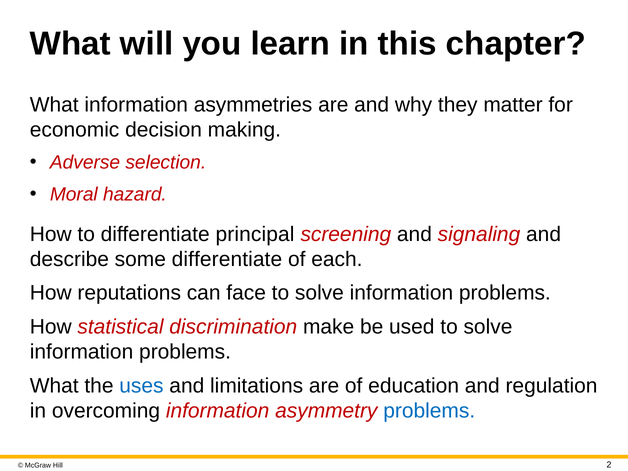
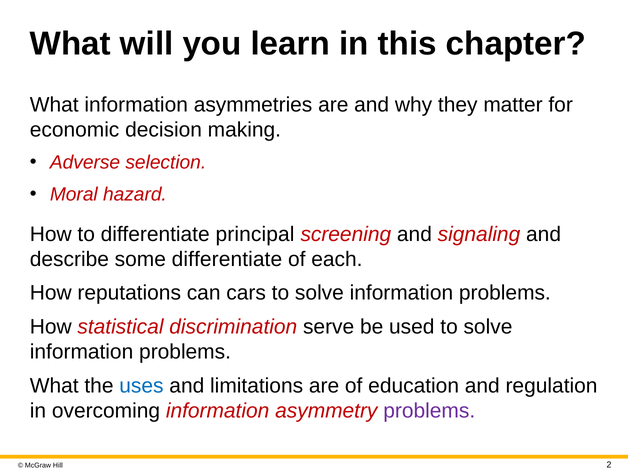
face: face -> cars (246, 293)
make: make -> serve (329, 327)
problems colour: blue -> purple (429, 411)
